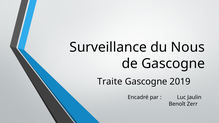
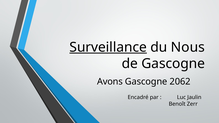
Surveillance underline: none -> present (108, 47)
Traite: Traite -> Avons (110, 82)
2019: 2019 -> 2062 (180, 82)
